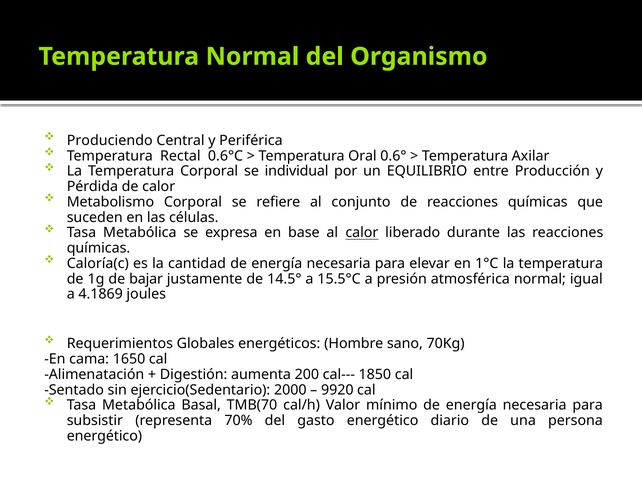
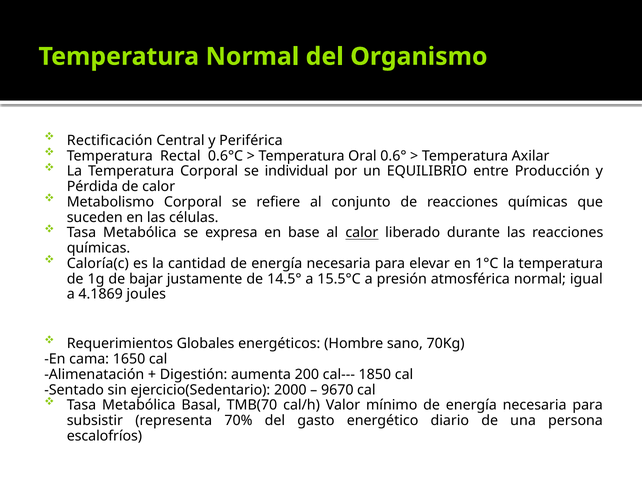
Produciendo: Produciendo -> Rectificación (110, 141)
9920: 9920 -> 9670 (337, 390)
energético: energético -> escalofríos (104, 437)
